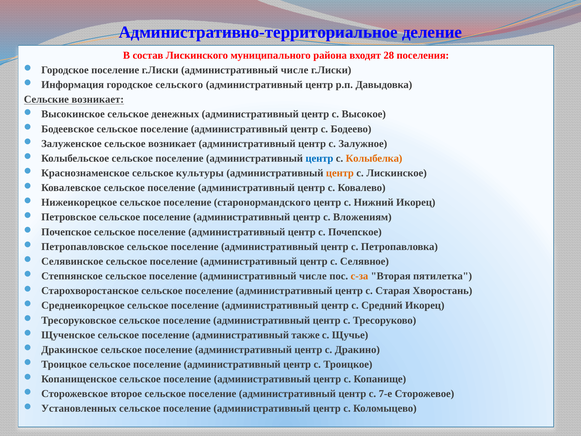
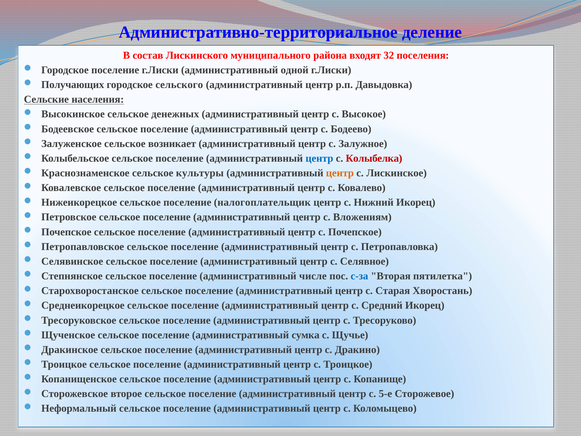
28: 28 -> 32 (389, 55)
г.Лиски административный числе: числе -> одной (295, 70)
Информация: Информация -> Получающих (73, 85)
Сельские возникает: возникает -> населения (98, 99)
Колыбелка colour: orange -> red (374, 158)
старонормандского: старонормандского -> налогоплательщик (262, 202)
с-за colour: orange -> blue (359, 276)
также: также -> сумка (306, 335)
7-е: 7-е -> 5-е (385, 394)
Установленных: Установленных -> Неформальный (79, 408)
